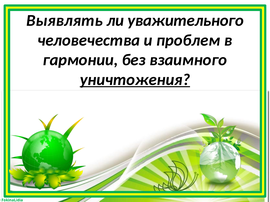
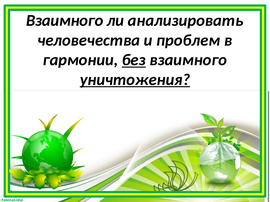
Выявлять: Выявлять -> Взаимного (65, 20)
уважительного: уважительного -> анализировать (186, 20)
без underline: none -> present (134, 60)
